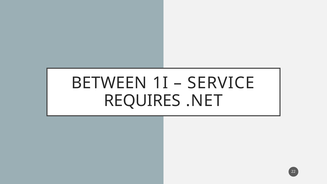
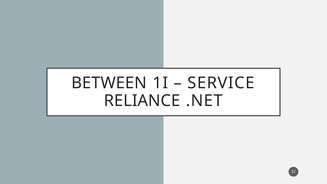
REQUIRES: REQUIRES -> RELIANCE (142, 101)
